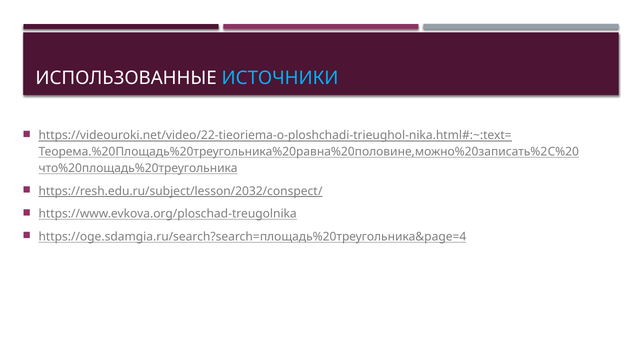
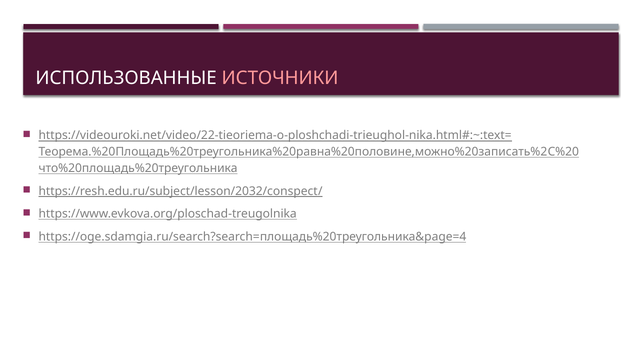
ИСТОЧНИКИ colour: light blue -> pink (280, 78)
